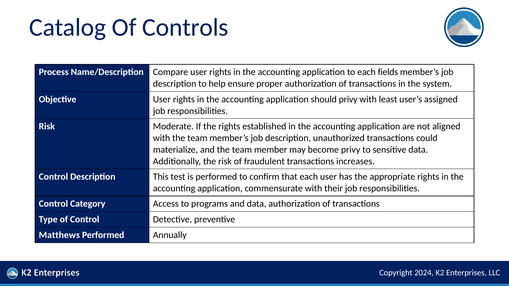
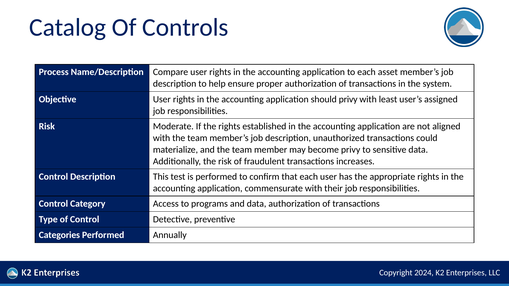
fields: fields -> asset (388, 72)
Matthews: Matthews -> Categories (59, 235)
